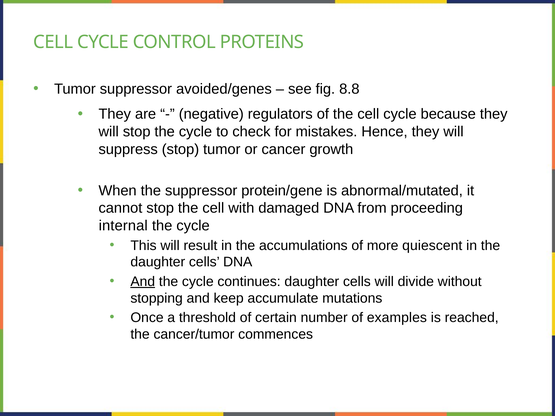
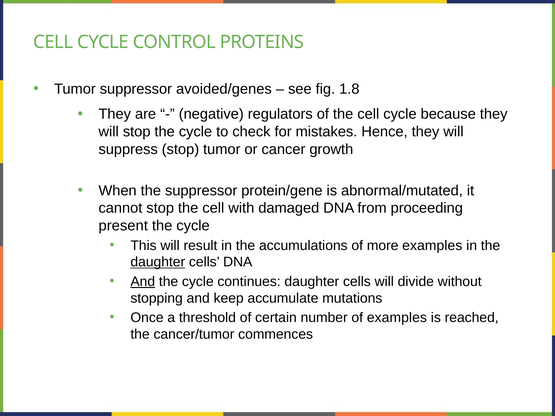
8.8: 8.8 -> 1.8 (349, 89)
internal: internal -> present (123, 226)
more quiescent: quiescent -> examples (432, 246)
daughter underline: none -> present (158, 262)
